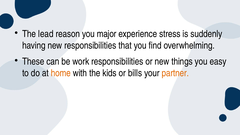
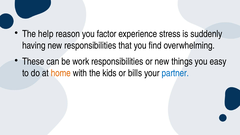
lead: lead -> help (46, 34)
major: major -> factor (107, 34)
partner colour: orange -> blue (175, 73)
